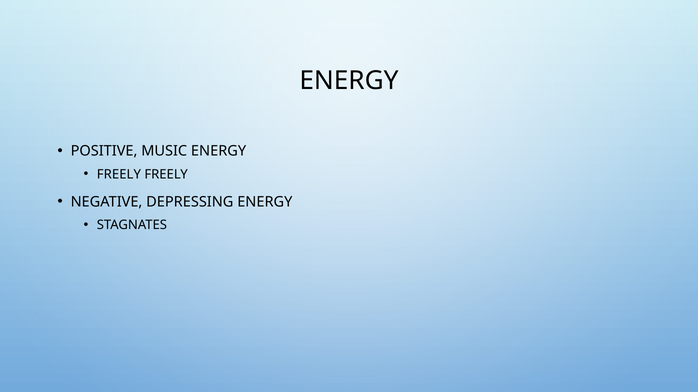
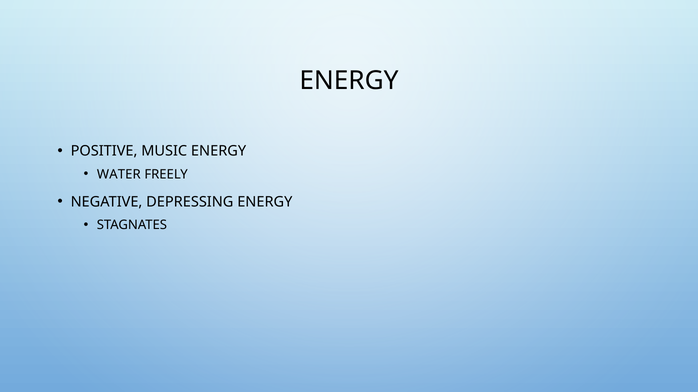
FREELY: FREELY -> WATER (119, 175)
